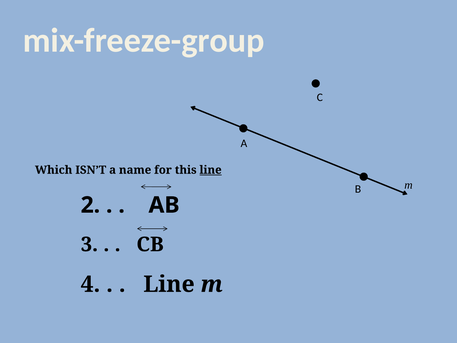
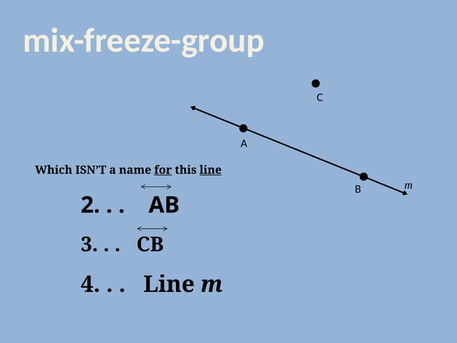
for underline: none -> present (163, 170)
